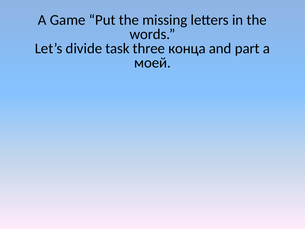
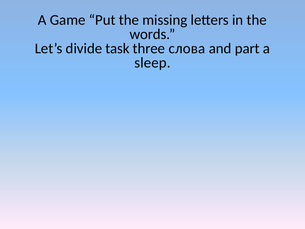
конца: конца -> слова (187, 49)
моей: моей -> sleep (152, 63)
